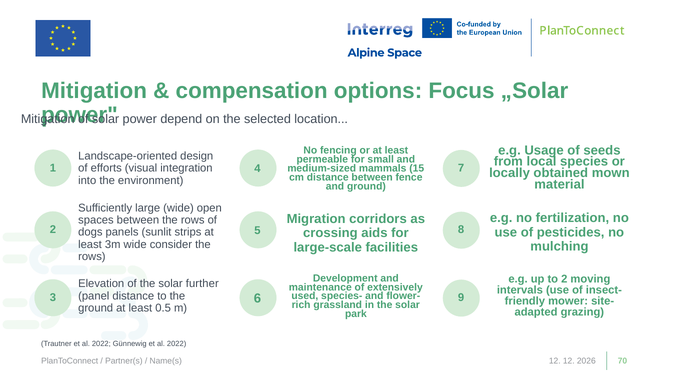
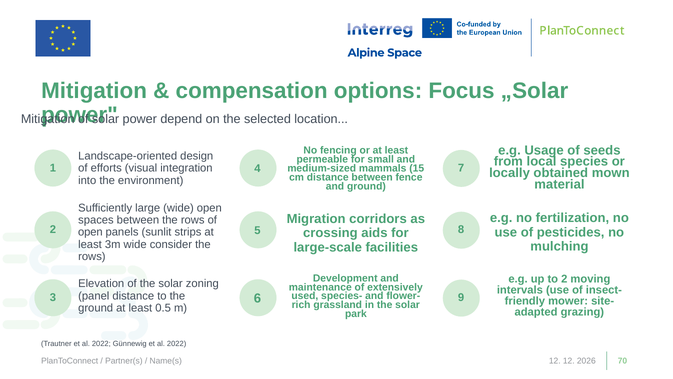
dogs: dogs -> open (90, 232)
further: further -> zoning (202, 283)
